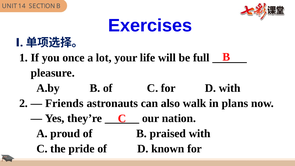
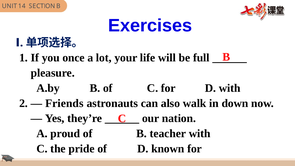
plans: plans -> down (235, 103)
praised: praised -> teacher (168, 134)
